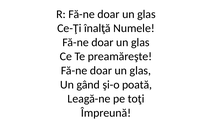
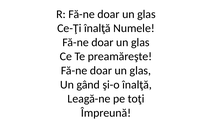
şi-o poată: poată -> înalţă (137, 85)
